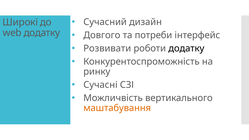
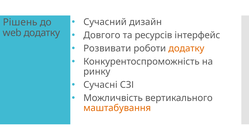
Широкі: Широкі -> Рішень (20, 22)
потреби: потреби -> ресурсів (153, 35)
додатку colour: black -> orange (186, 48)
